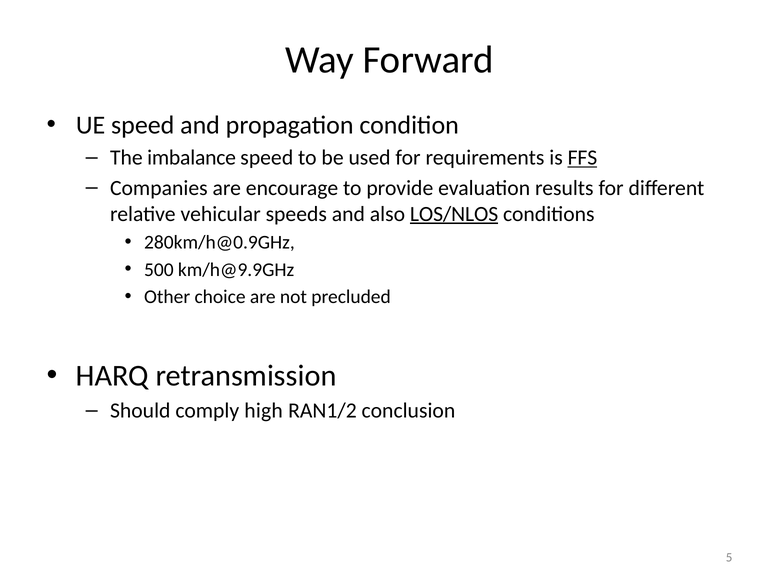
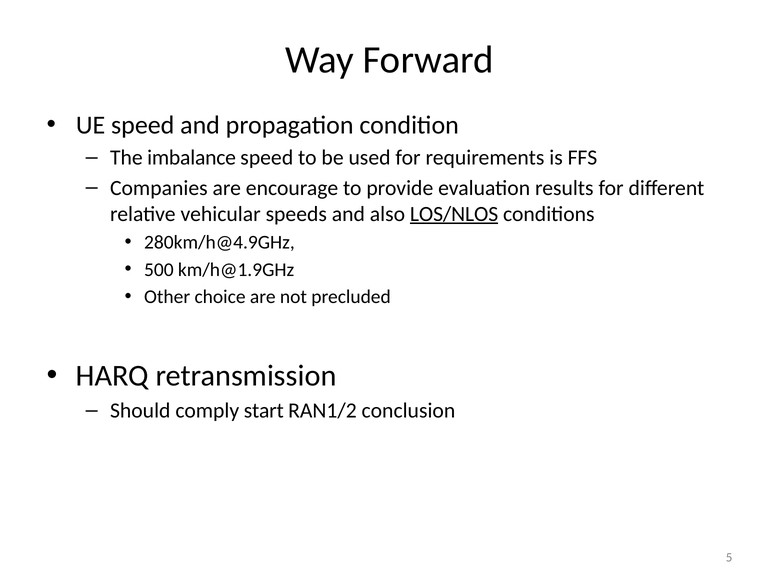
FFS underline: present -> none (582, 158)
280km/h@0.9GHz: 280km/h@0.9GHz -> 280km/h@4.9GHz (219, 242)
km/h@9.9GHz: km/h@9.9GHz -> km/h@1.9GHz (236, 270)
high: high -> start (264, 411)
